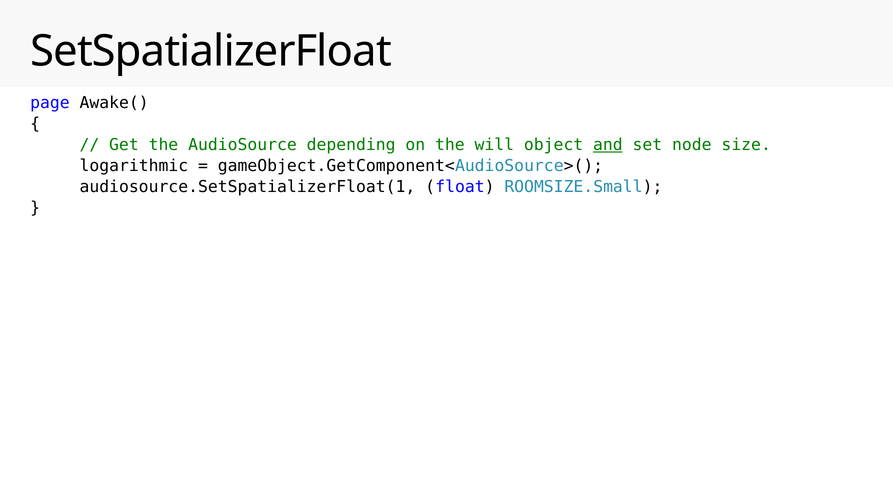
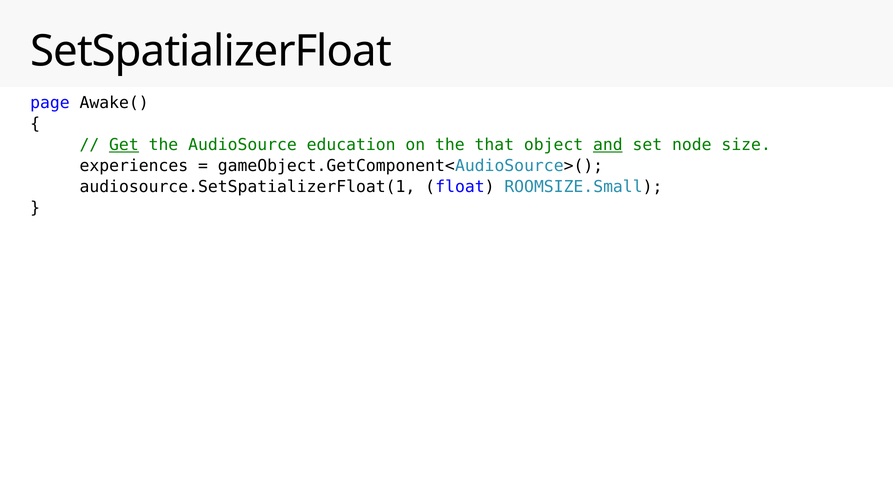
Get underline: none -> present (124, 145)
depending: depending -> education (351, 145)
will: will -> that (494, 145)
logarithmic: logarithmic -> experiences (134, 166)
